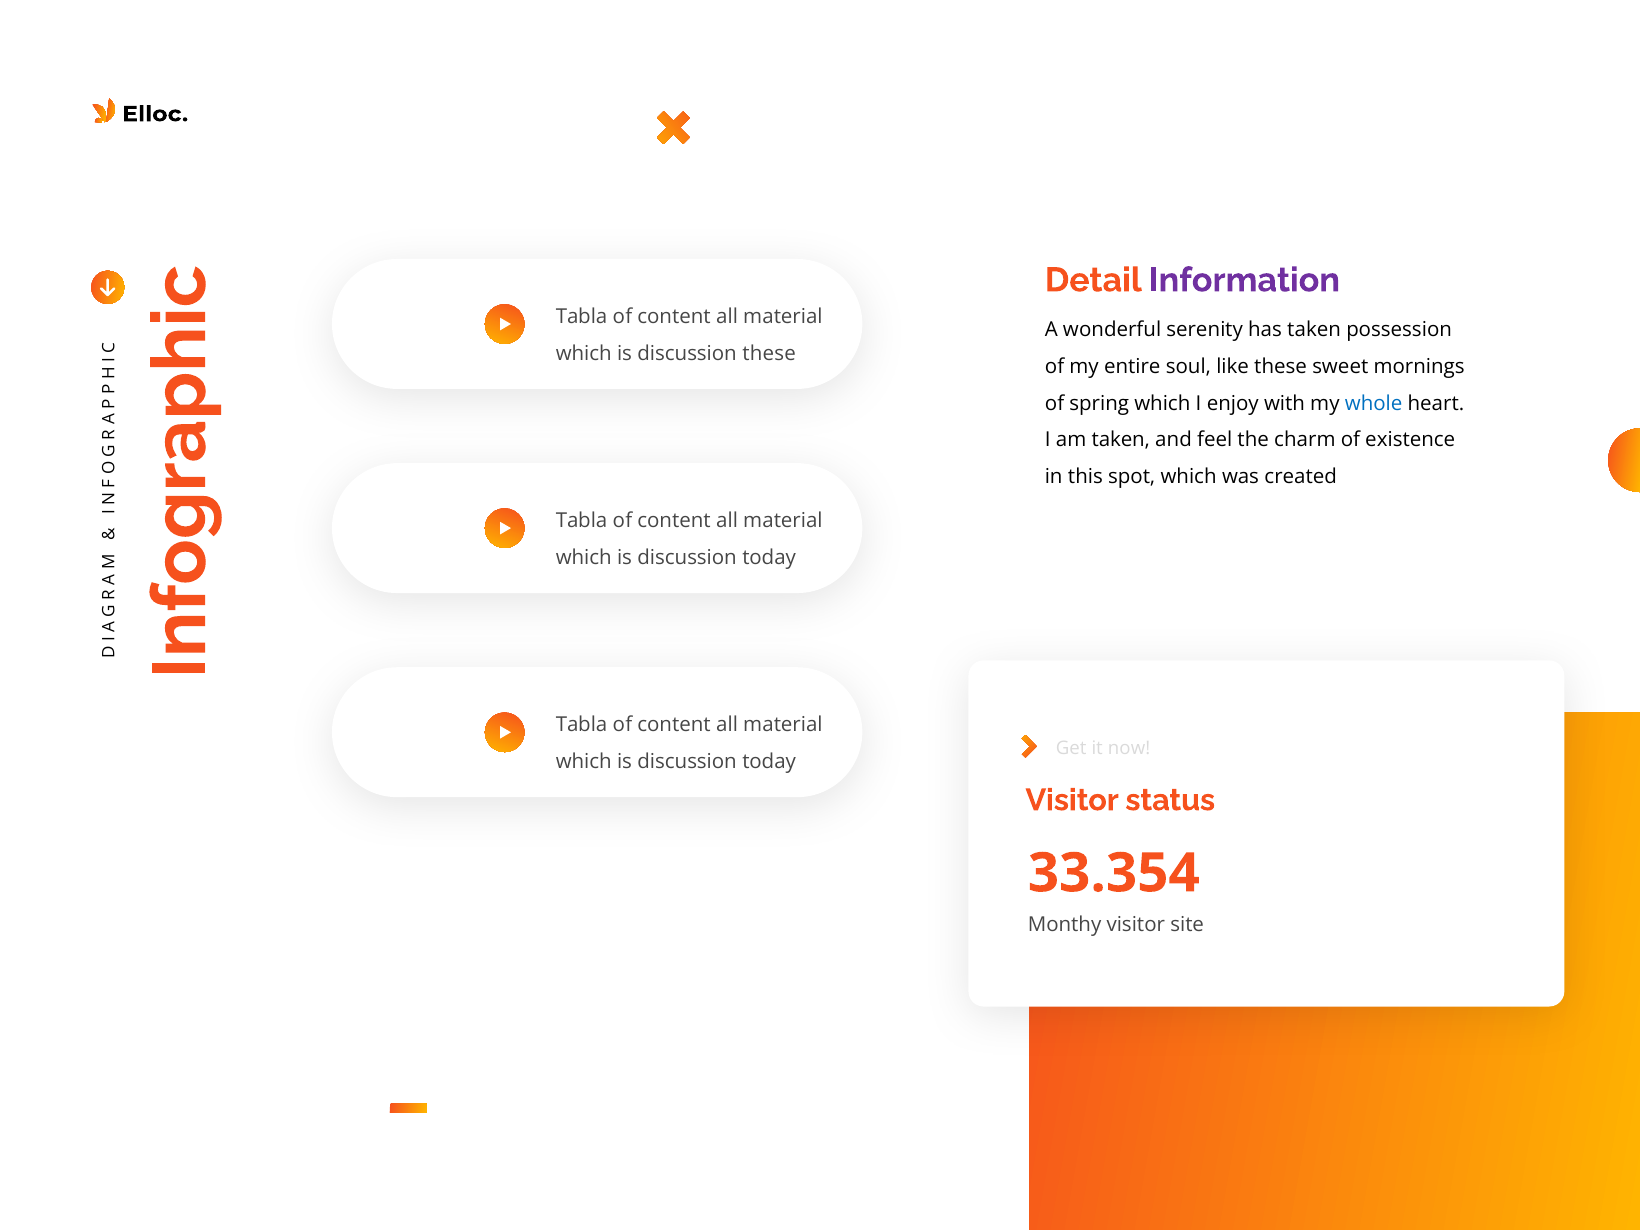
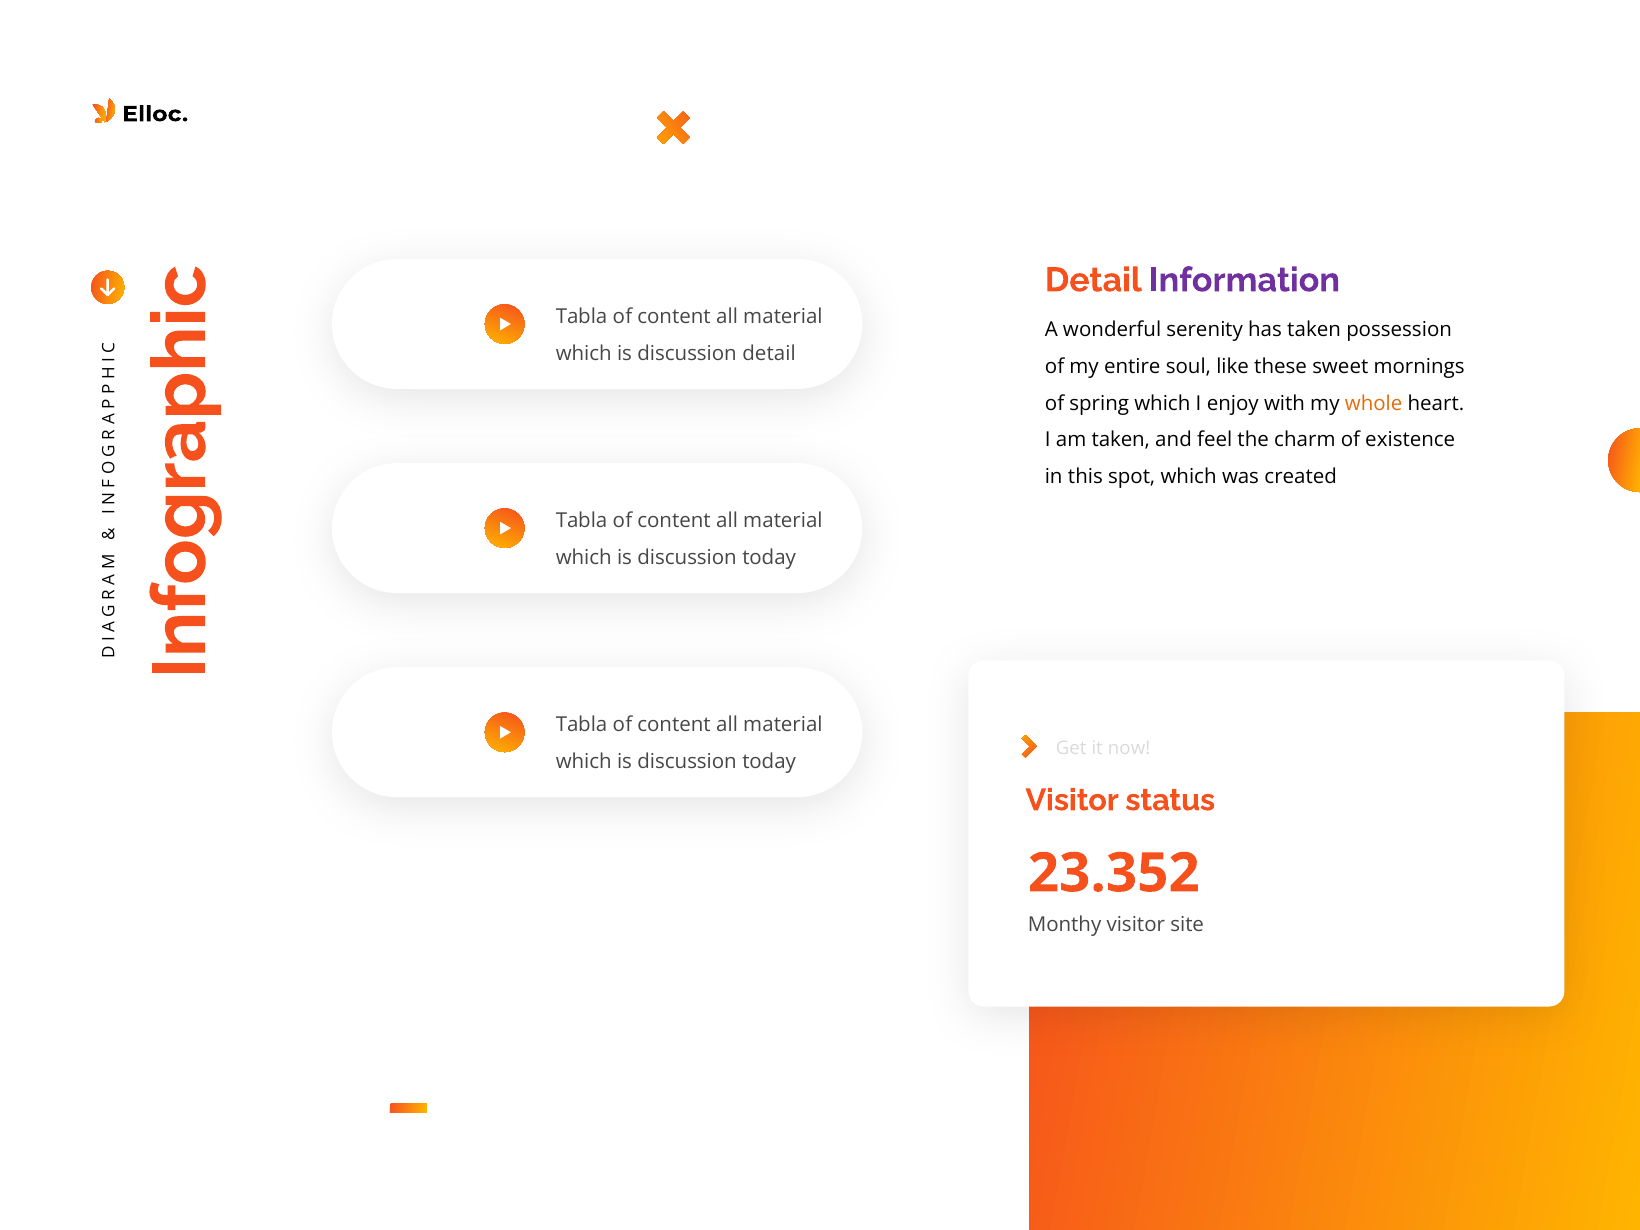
discussion these: these -> detail (769, 354)
whole colour: blue -> orange (1374, 403)
33.354: 33.354 -> 23.352 (1114, 873)
